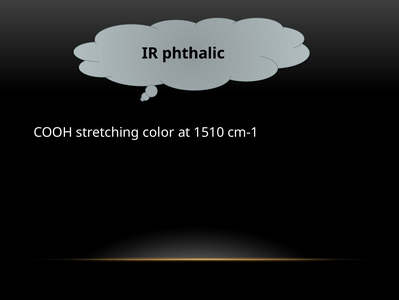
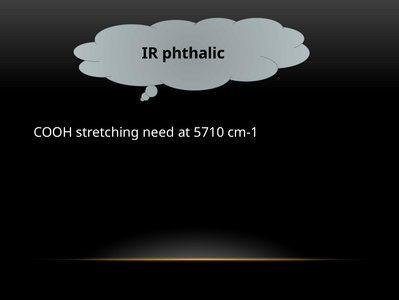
color: color -> need (158, 132)
1510: 1510 -> 5710 (209, 132)
